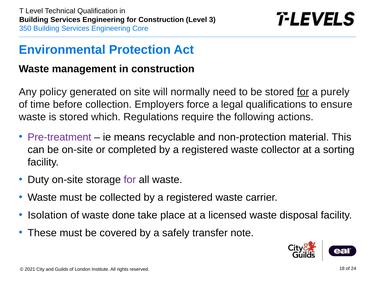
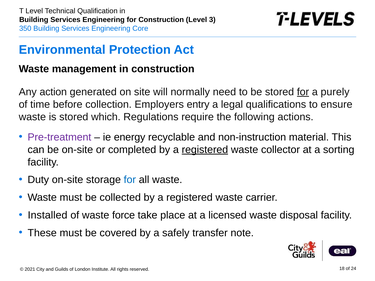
policy: policy -> action (53, 92)
force: force -> entry (198, 104)
means: means -> energy (130, 137)
non-protection: non-protection -> non-instruction (252, 137)
registered underline: none -> present (205, 150)
for colour: purple -> blue (130, 180)
Isolation: Isolation -> Installed (48, 215)
done: done -> force (124, 215)
